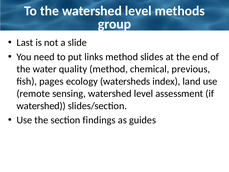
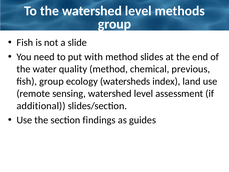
Last: Last -> Fish (25, 43)
links: links -> with (94, 57)
fish pages: pages -> group (51, 81)
watershed: watershed -> additional (41, 106)
